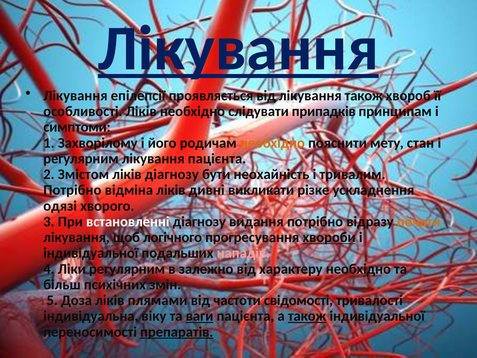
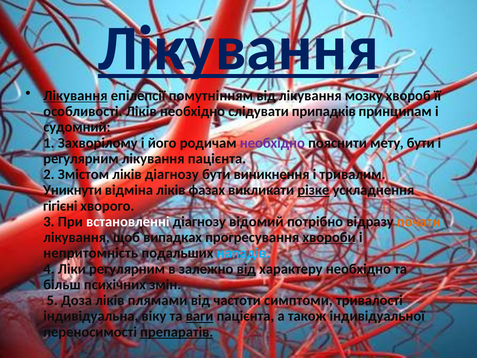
Лікування underline: none -> present (75, 96)
проявляється: проявляється -> помутнінням (211, 96)
лікування також: також -> мозку (364, 96)
симптоми: симптоми -> судомний (77, 127)
необхідно colour: orange -> purple (272, 143)
мету стан: стан -> бути (421, 143)
неохайність: неохайність -> виникнення (272, 174)
Потрібно: Потрібно -> Уникнути (72, 190)
дивні: дивні -> фазах (207, 190)
різке underline: none -> present (313, 190)
одязі: одязі -> гігієні (60, 206)
видання: видання -> відомий (256, 222)
логічного: логічного -> випадках (173, 237)
індивідуальної: індивідуальної -> непритомність (91, 253)
нападів colour: pink -> light blue (243, 253)
від underline: none -> present (246, 269)
свідомості: свідомості -> симптоми (298, 300)
також underline: present -> none (307, 316)
